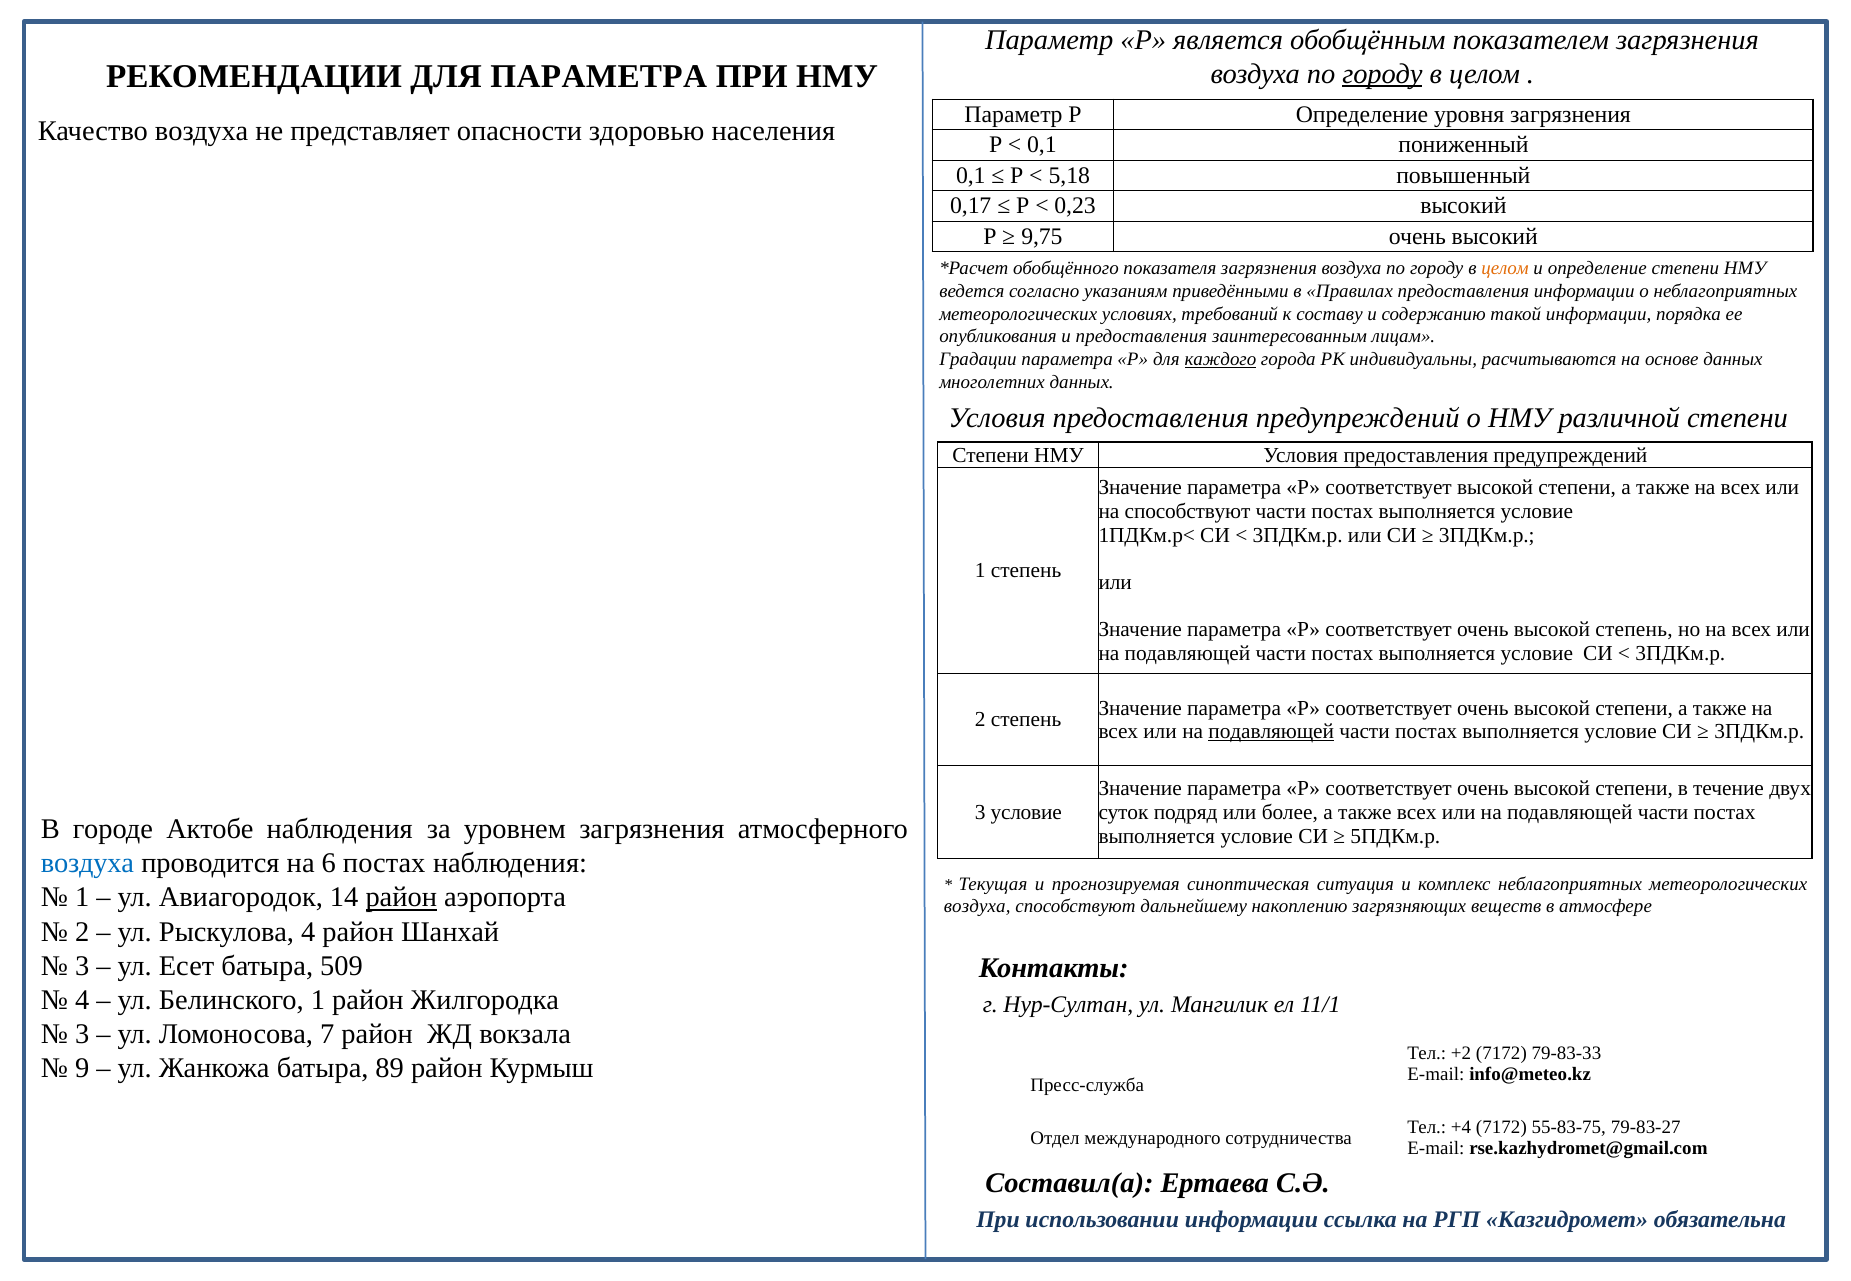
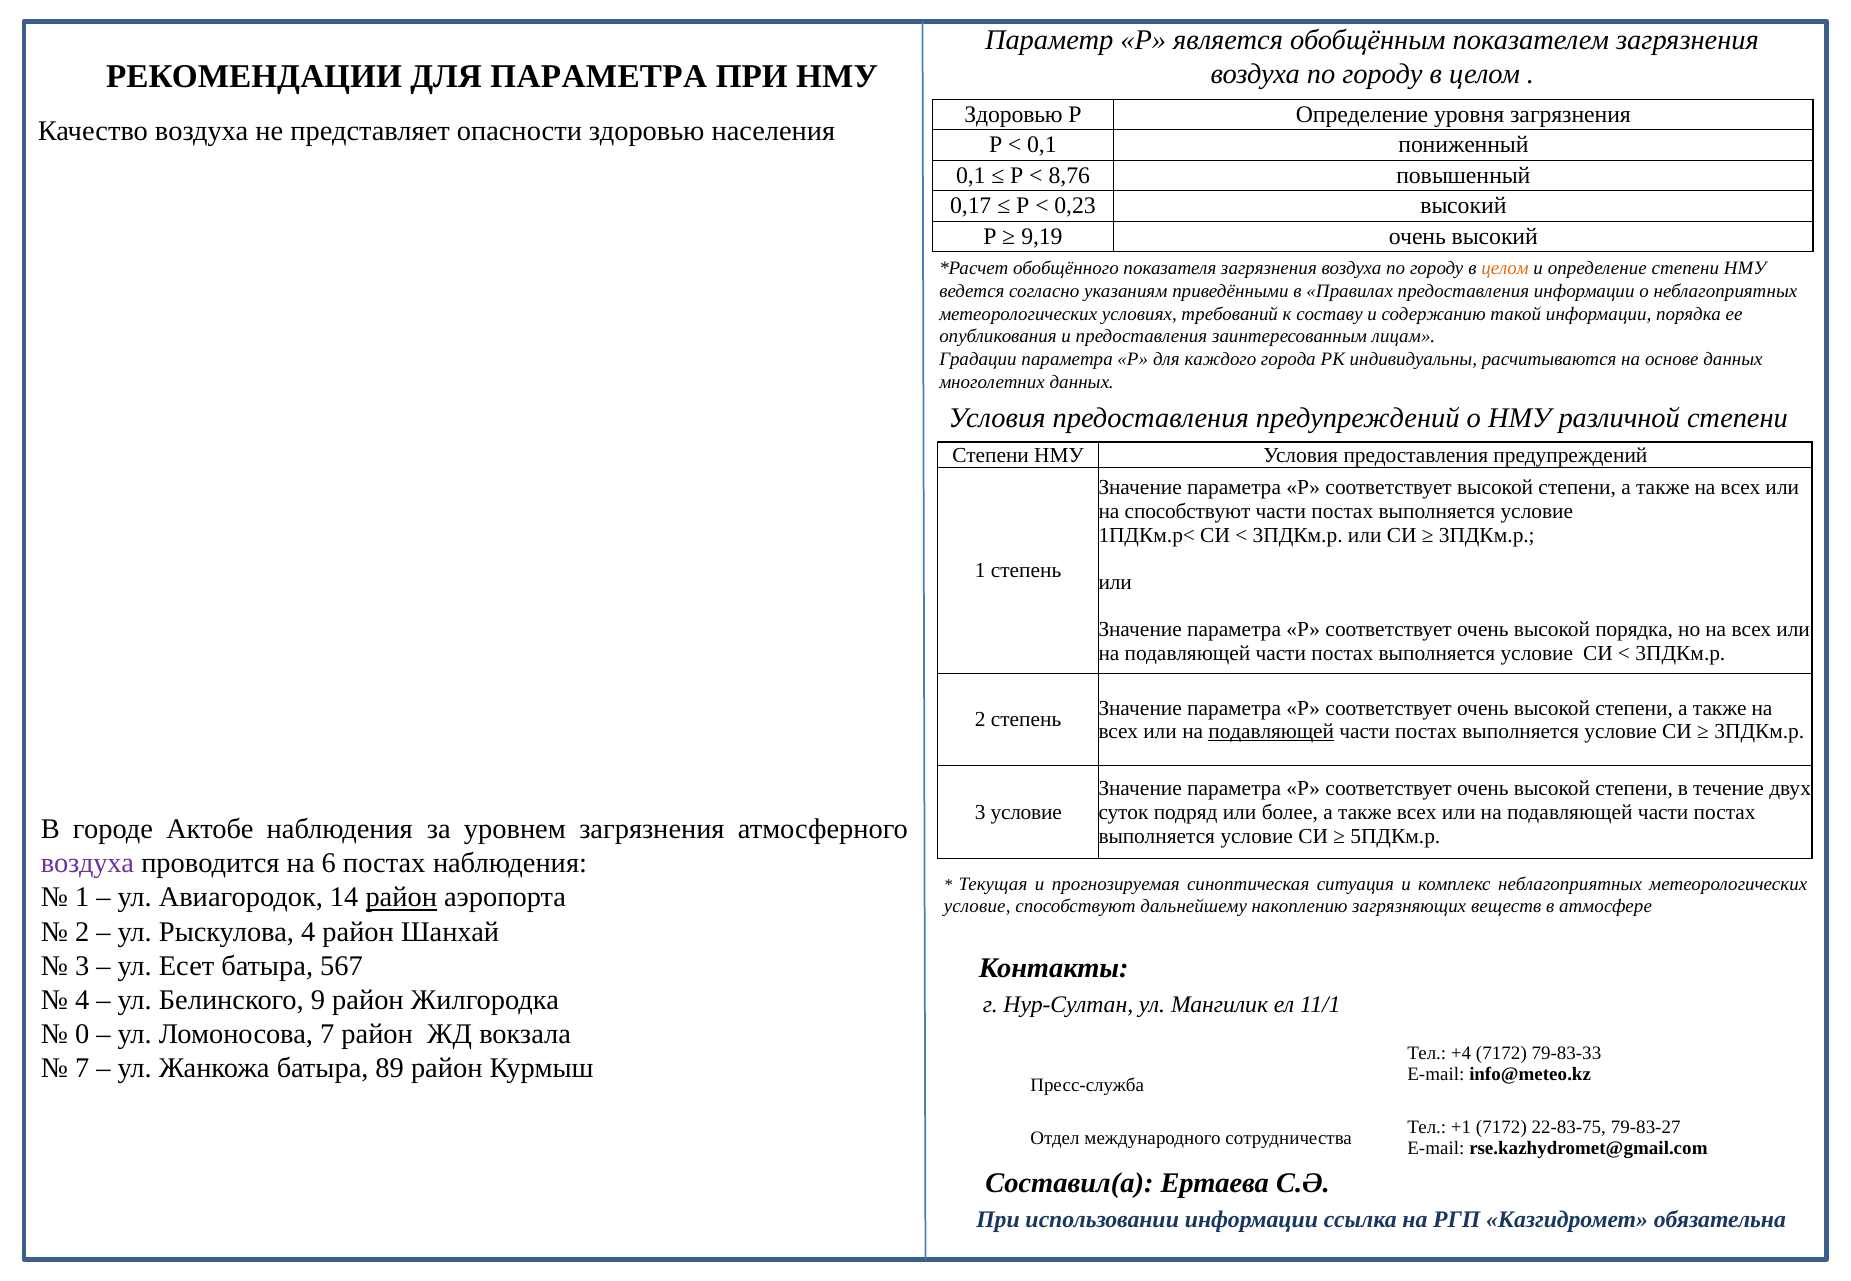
городу underline: present -> none (1382, 74)
Параметр: Параметр -> Здоровью (1014, 114)
5,18: 5,18 -> 8,76 (1069, 175)
9,75: 9,75 -> 9,19 (1042, 236)
каждого underline: present -> none (1220, 359)
высокой степень: степень -> порядка (1634, 630)
воздуха colour: blue -> purple (87, 864)
воздуха: воздуха -> условие (977, 907)
509: 509 -> 567 (342, 966)
Белинского 1: 1 -> 9 (318, 1000)
3: 3 -> 0 (82, 1035)
+2: +2 -> +4 (1461, 1054)
9: 9 -> 7 (82, 1069)
+4: +4 -> +1 (1461, 1128)
55-83-75: 55-83-75 -> 22-83-75 (1569, 1128)
